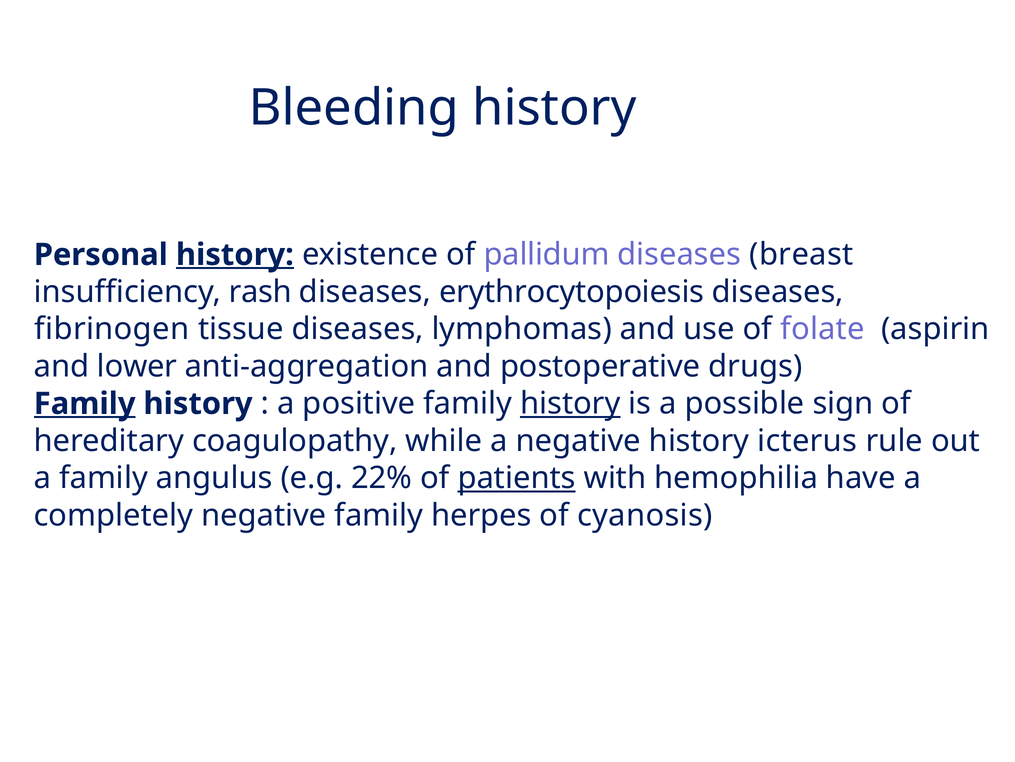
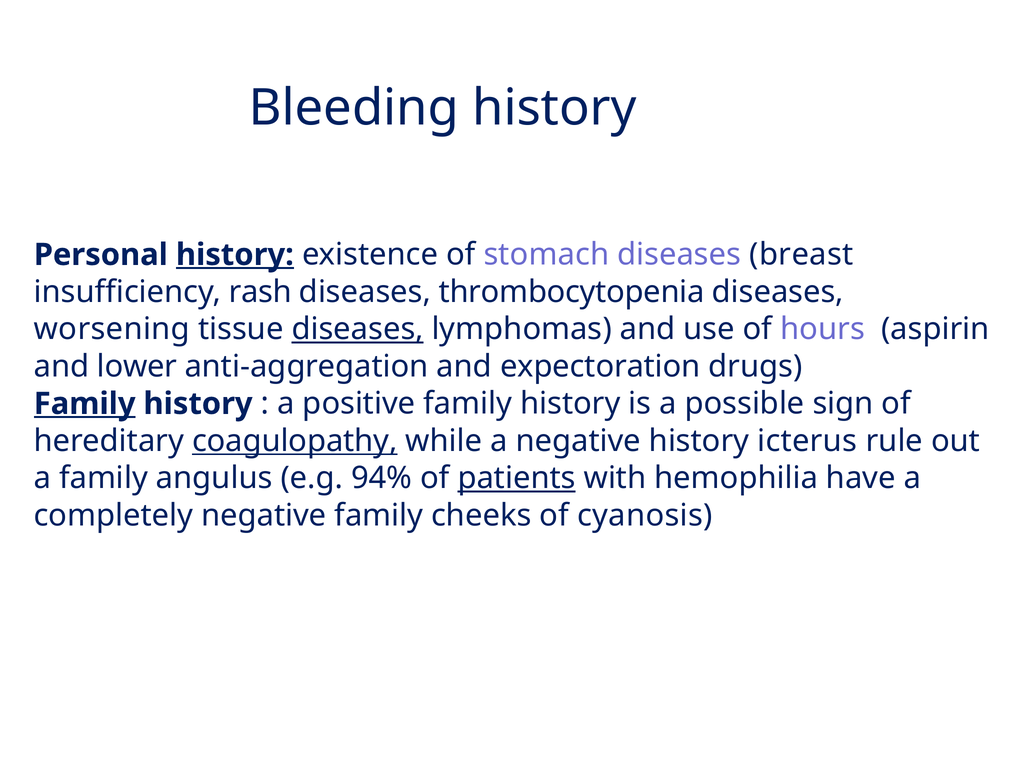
pallidum: pallidum -> stomach (546, 255)
erythrocytopoiesis: erythrocytopoiesis -> thrombocytopenia (572, 292)
fibrinogen: fibrinogen -> worsening (112, 329)
diseases underline: none -> present (358, 329)
folate: folate -> hours (823, 329)
postoperative: postoperative -> expectoration (600, 366)
history underline: present -> none (570, 403)
coagulopathy underline: none -> present (295, 441)
22%: 22% -> 94% (382, 478)
herpes: herpes -> cheeks (481, 515)
